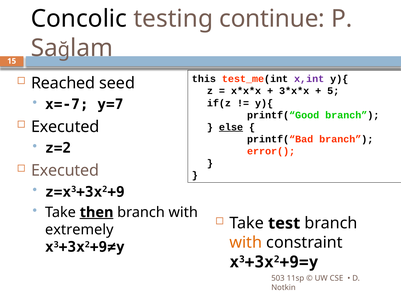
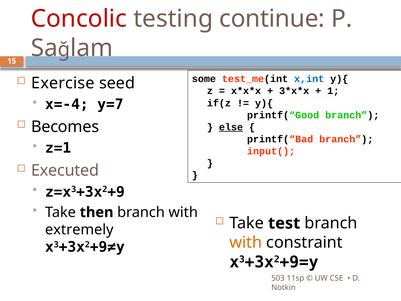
Concolic colour: black -> red (79, 19)
this: this -> some (204, 79)
x,int colour: purple -> blue (309, 79)
Reached: Reached -> Exercise (63, 83)
5: 5 -> 1 (333, 91)
x=-7: x=-7 -> x=-4 (67, 104)
Executed: Executed -> Becomes (65, 127)
z=2: z=2 -> z=1 (58, 148)
error(: error( -> input( (271, 151)
then underline: present -> none (97, 212)
